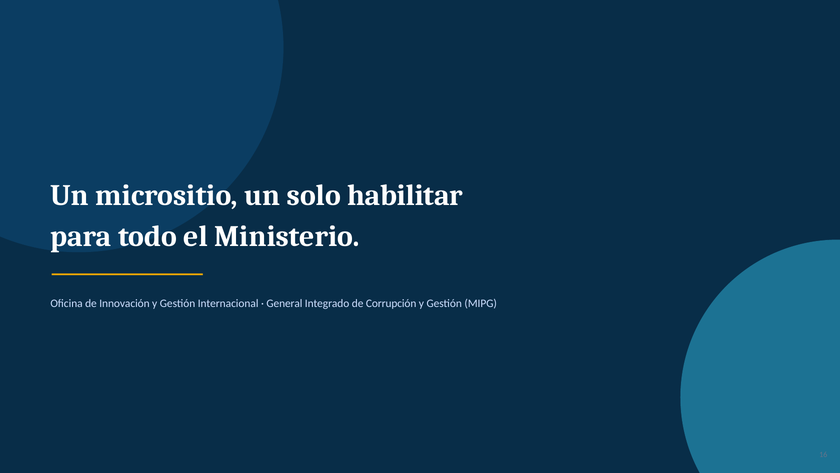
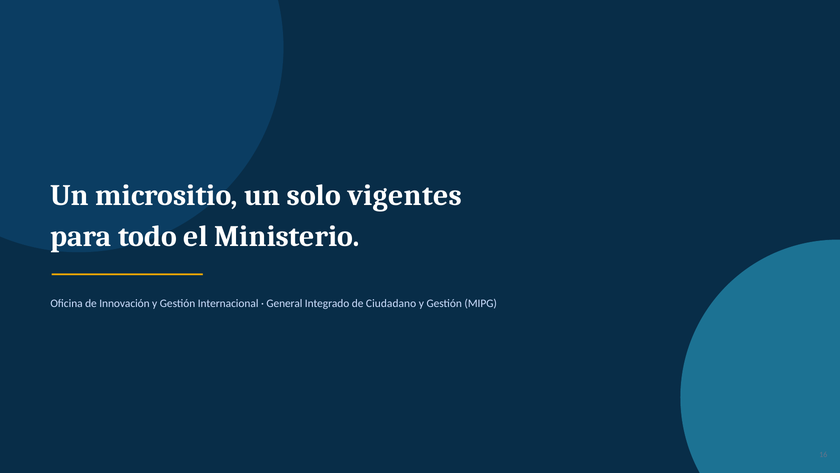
habilitar: habilitar -> vigentes (405, 195)
Corrupción: Corrupción -> Ciudadano (391, 303)
